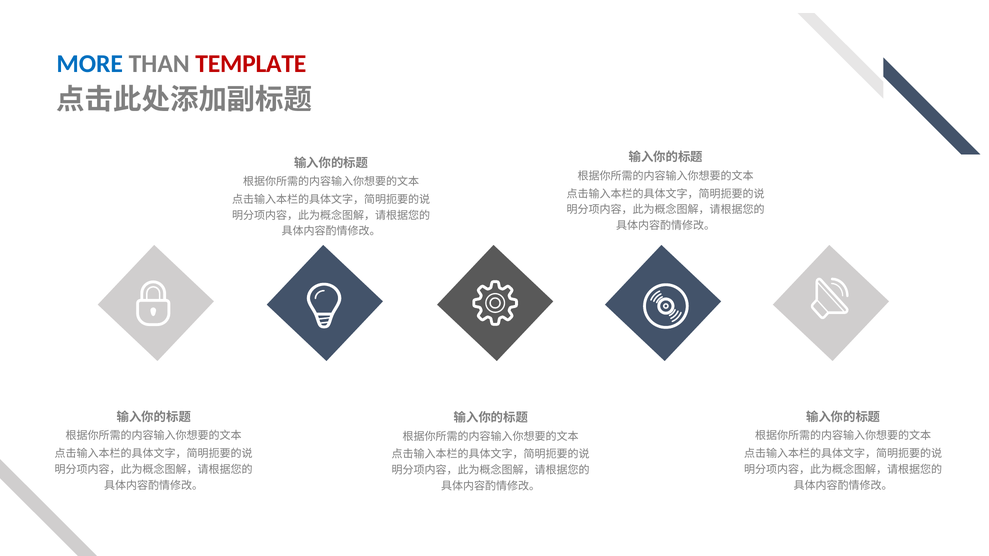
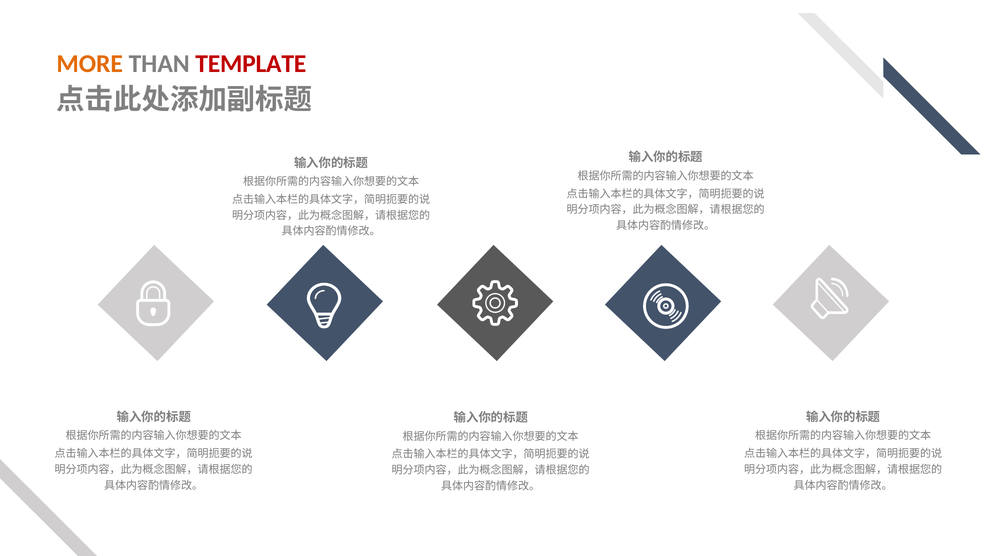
MORE colour: blue -> orange (90, 64)
